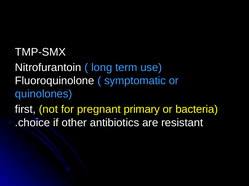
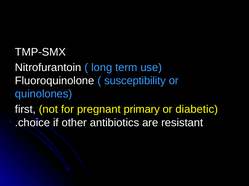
symptomatic: symptomatic -> susceptibility (135, 81)
bacteria: bacteria -> diabetic (195, 110)
